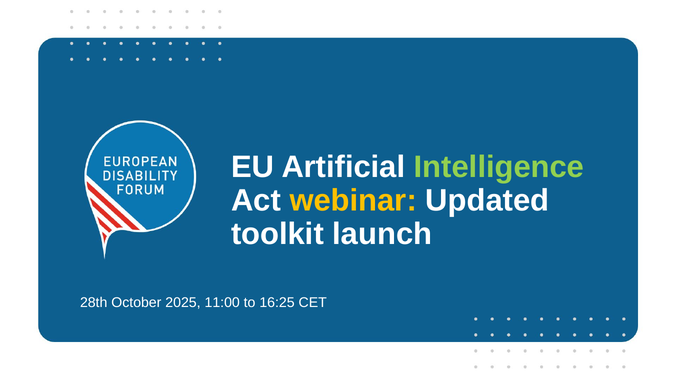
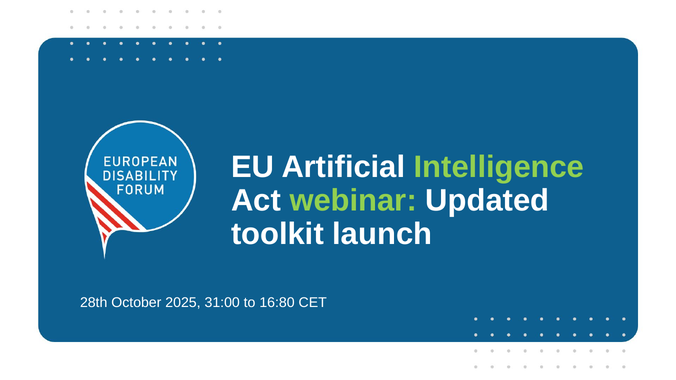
webinar colour: yellow -> light green (353, 201)
11:00: 11:00 -> 31:00 (222, 303)
16:25: 16:25 -> 16:80 (277, 303)
